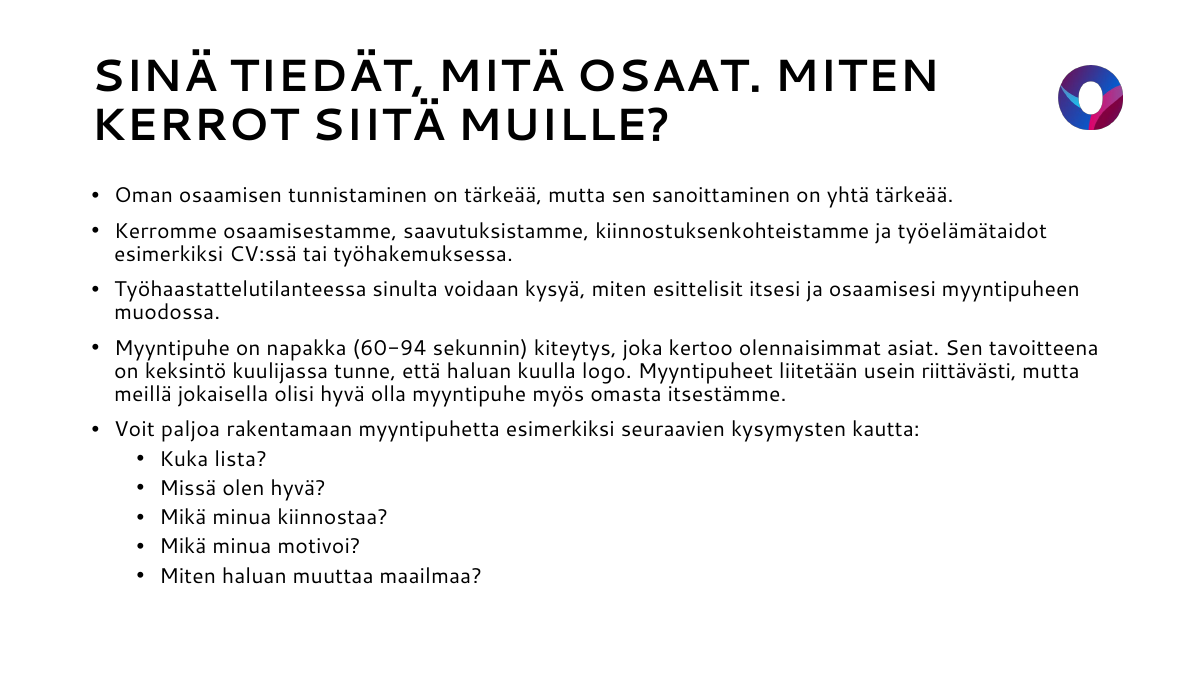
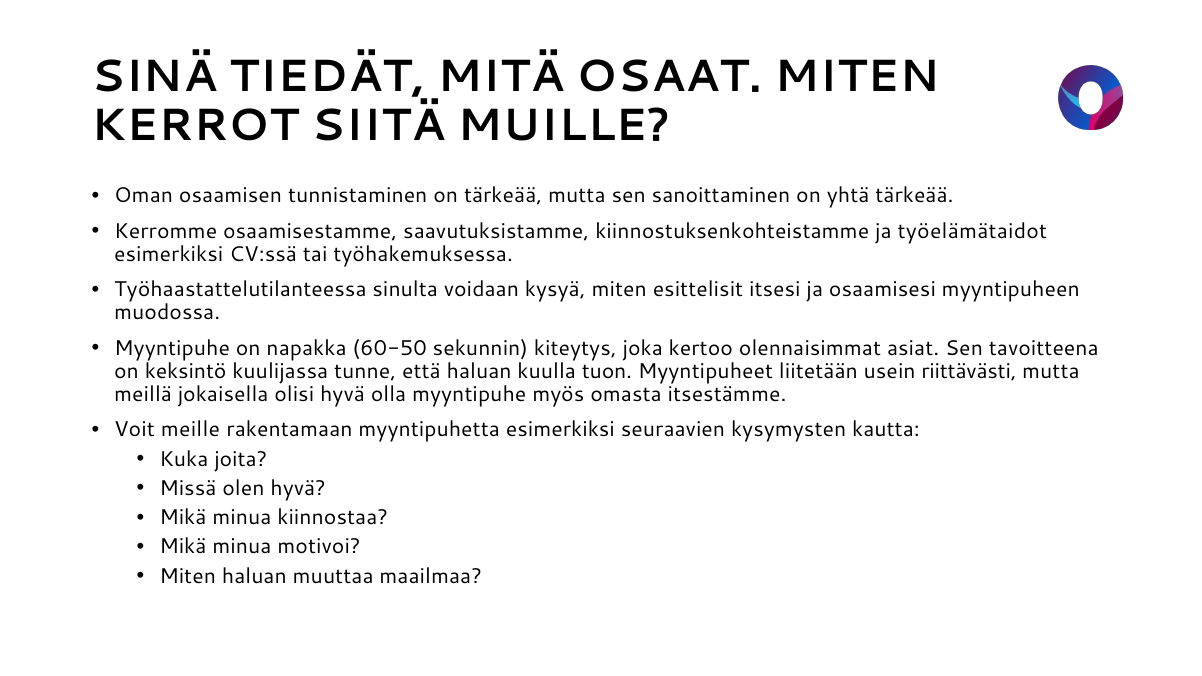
60-94: 60-94 -> 60-50 (390, 348)
logo: logo -> tuon (607, 371)
paljoa: paljoa -> meille (191, 430)
lista: lista -> joita (241, 459)
